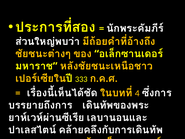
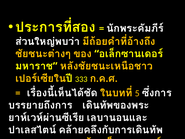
4: 4 -> 5 (137, 93)
